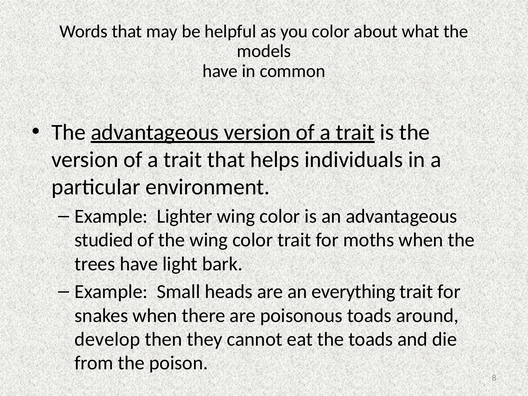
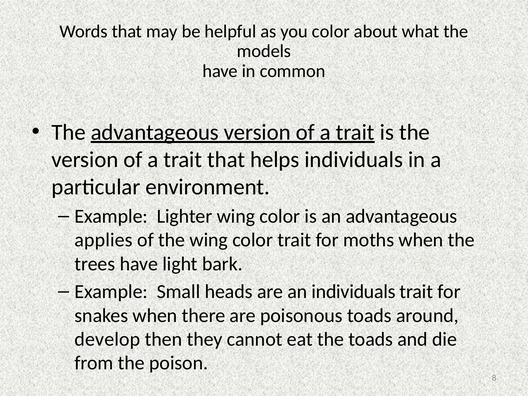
studied: studied -> applies (104, 240)
an everything: everything -> individuals (353, 292)
